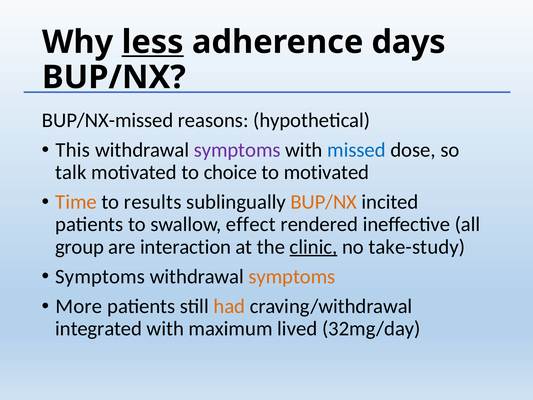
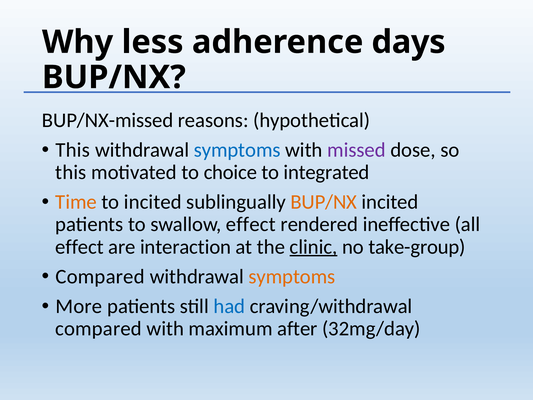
less underline: present -> none (153, 42)
symptoms colour: purple -> blue (237, 150)
missed colour: blue -> purple (357, 150)
talk: talk -> this (71, 172)
to motivated: motivated -> integrated (326, 172)
to results: results -> incited (153, 202)
group: group -> effect (79, 247)
take-study: take-study -> take-group (417, 247)
Symptoms: Symptoms -> Compared (100, 276)
had colour: orange -> blue (229, 306)
integrated: integrated -> compared (99, 329)
lived: lived -> after (297, 329)
